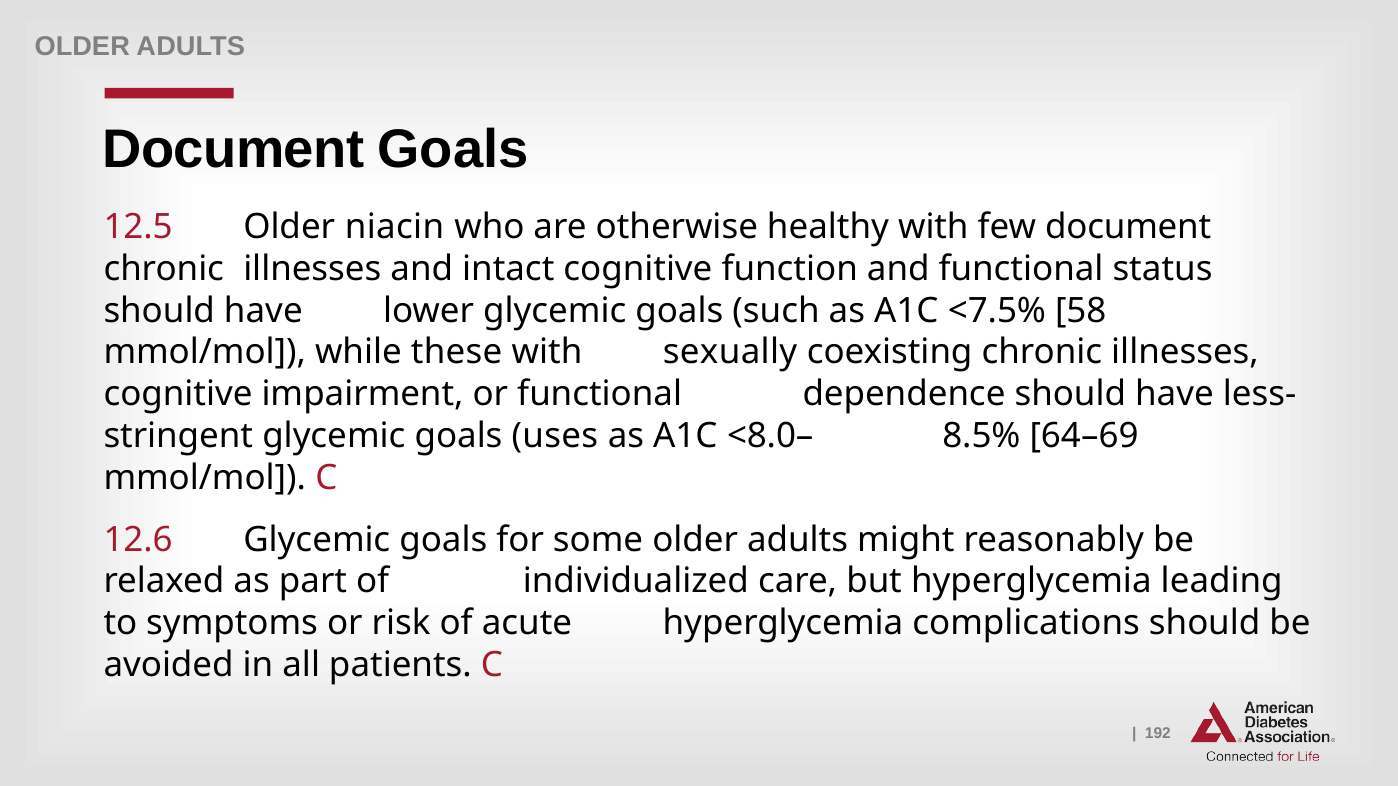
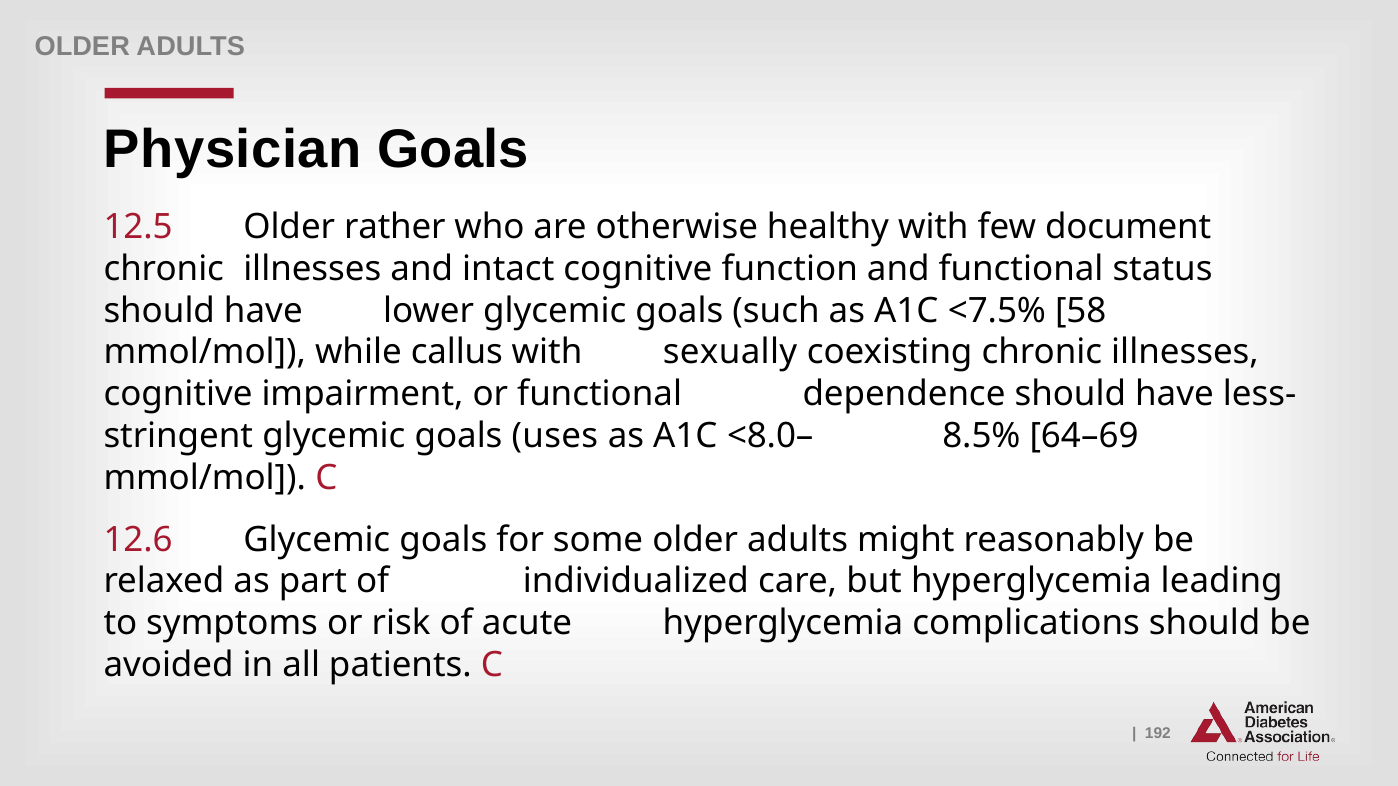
Document: Document -> Physician (233, 150)
niacin: niacin -> rather (395, 227)
these: these -> callus (457, 353)
